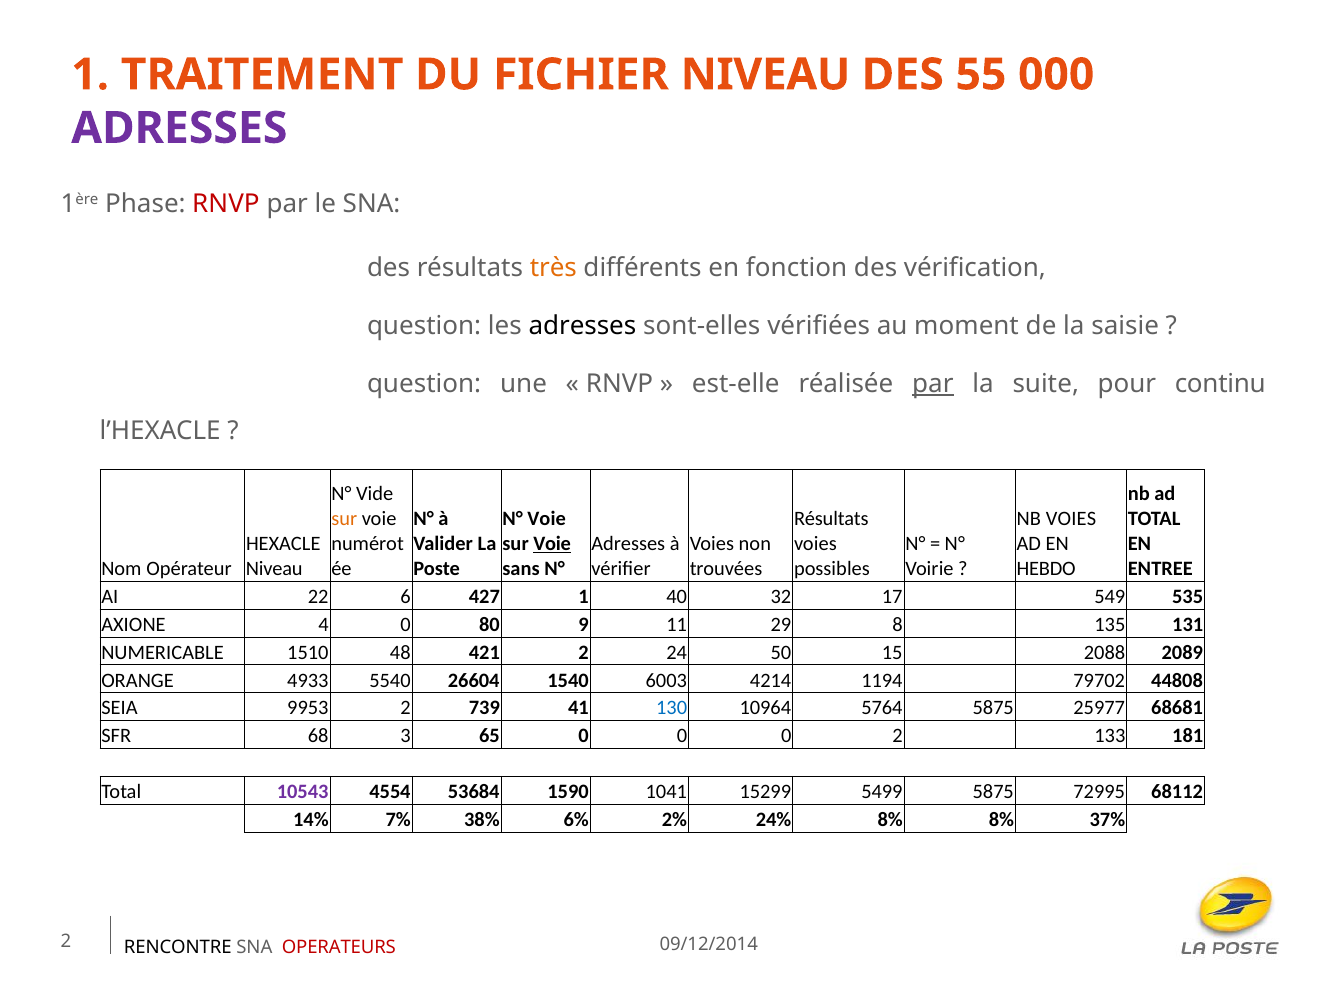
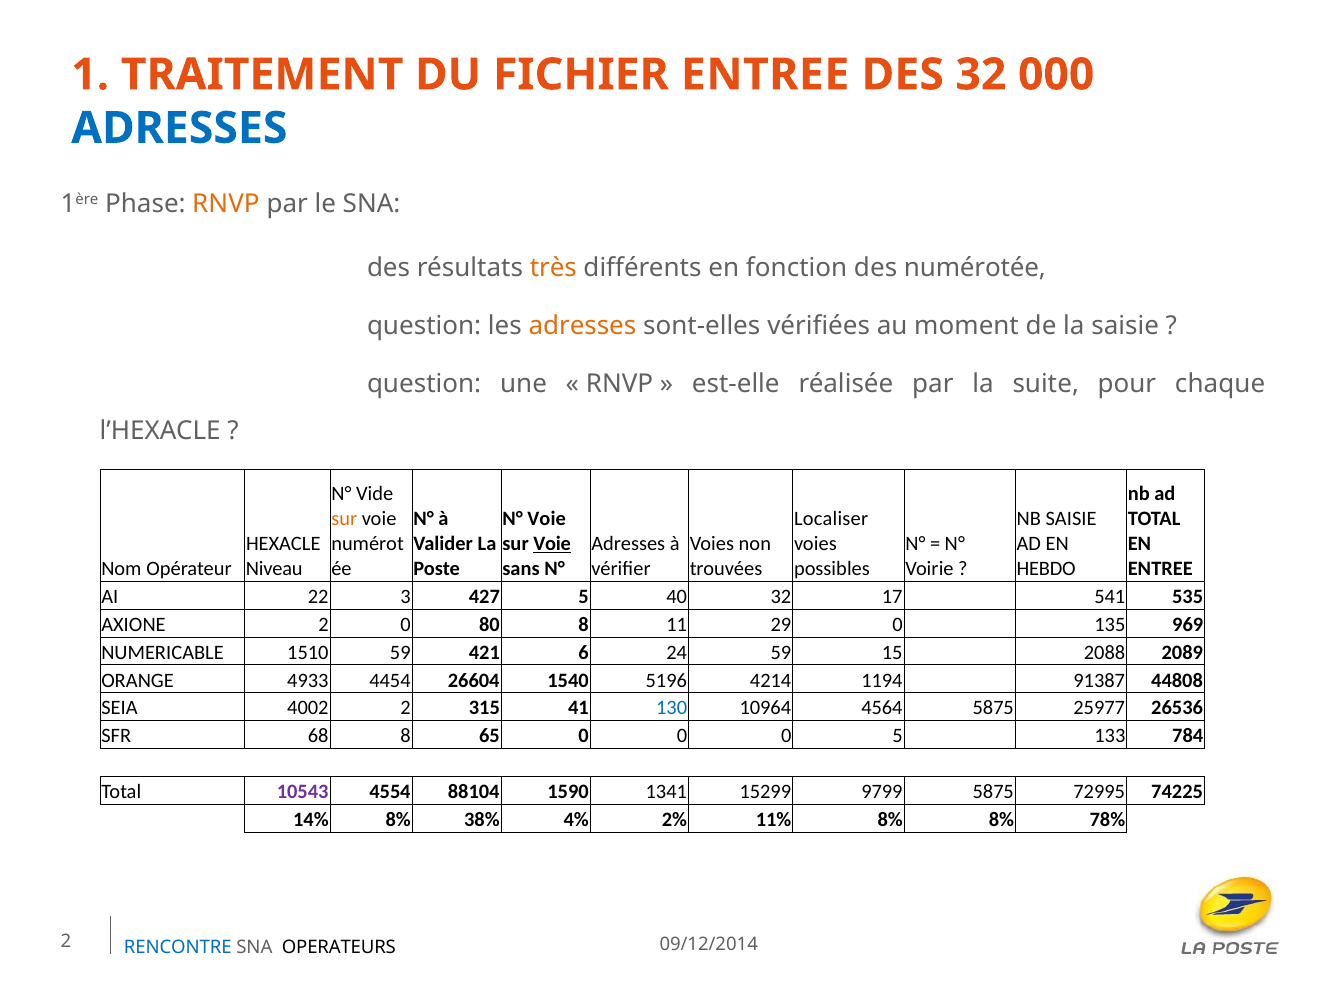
FICHIER NIVEAU: NIVEAU -> ENTREE (765, 75)
DES 55: 55 -> 32 (981, 75)
ADRESSES colour: purple -> blue (179, 128)
RNVP colour: red -> orange (226, 204)
vérification: vérification -> numérotée (975, 268)
adresses colour: black -> orange (582, 326)
par underline: present -> none (933, 384)
continu: continu -> chaque (1220, 384)
Résultats: Résultats -> Localiser (831, 518)
NB VOIES: VOIES -> SAISIE (1071, 518)
6: 6 -> 3 (406, 597)
427 1: 1 -> 5 (584, 597)
549: 549 -> 541 (1110, 597)
AXIONE 4: 4 -> 2 (324, 625)
80 9: 9 -> 8 (584, 625)
29 8: 8 -> 0 (898, 625)
131: 131 -> 969 (1188, 625)
1510 48: 48 -> 59 (400, 652)
421 2: 2 -> 6 (584, 652)
24 50: 50 -> 59 (781, 652)
5540: 5540 -> 4454 (390, 680)
6003: 6003 -> 5196 (666, 680)
79702: 79702 -> 91387 (1099, 680)
9953: 9953 -> 4002 (308, 708)
739: 739 -> 315 (484, 708)
5764: 5764 -> 4564 (882, 708)
68681: 68681 -> 26536 (1177, 708)
68 3: 3 -> 8 (406, 736)
0 2: 2 -> 5 (898, 736)
181: 181 -> 784 (1188, 736)
53684: 53684 -> 88104 (474, 792)
1041: 1041 -> 1341 (666, 792)
5499: 5499 -> 9799 (882, 792)
68112: 68112 -> 74225 (1177, 792)
14% 7%: 7% -> 8% (398, 819)
6%: 6% -> 4% (576, 819)
24%: 24% -> 11% (774, 819)
37%: 37% -> 78% (1107, 819)
RENCONTRE colour: black -> blue (178, 948)
OPERATEURS colour: red -> black (339, 948)
